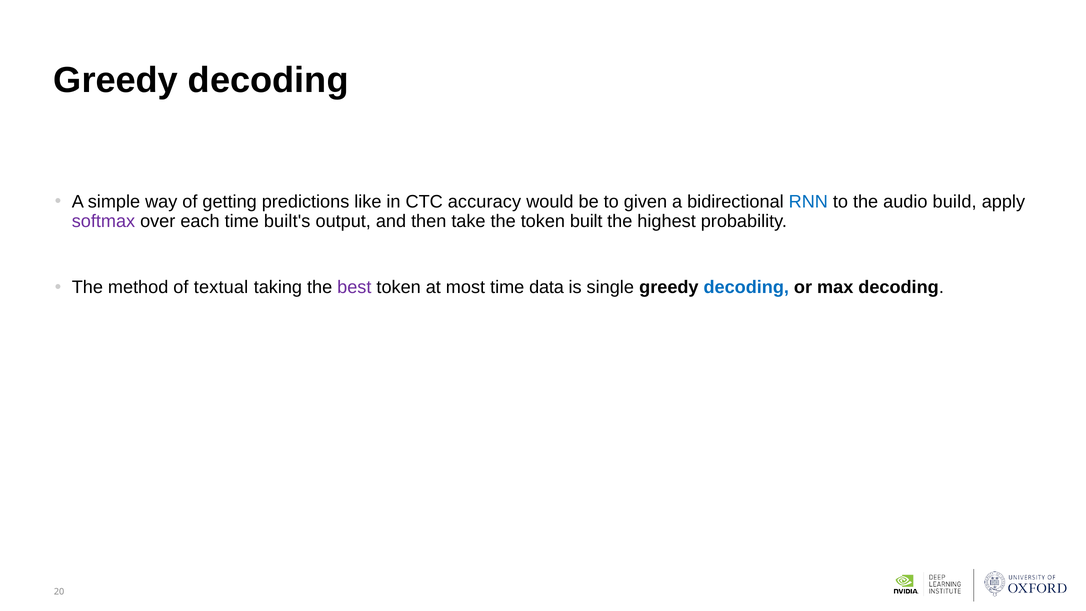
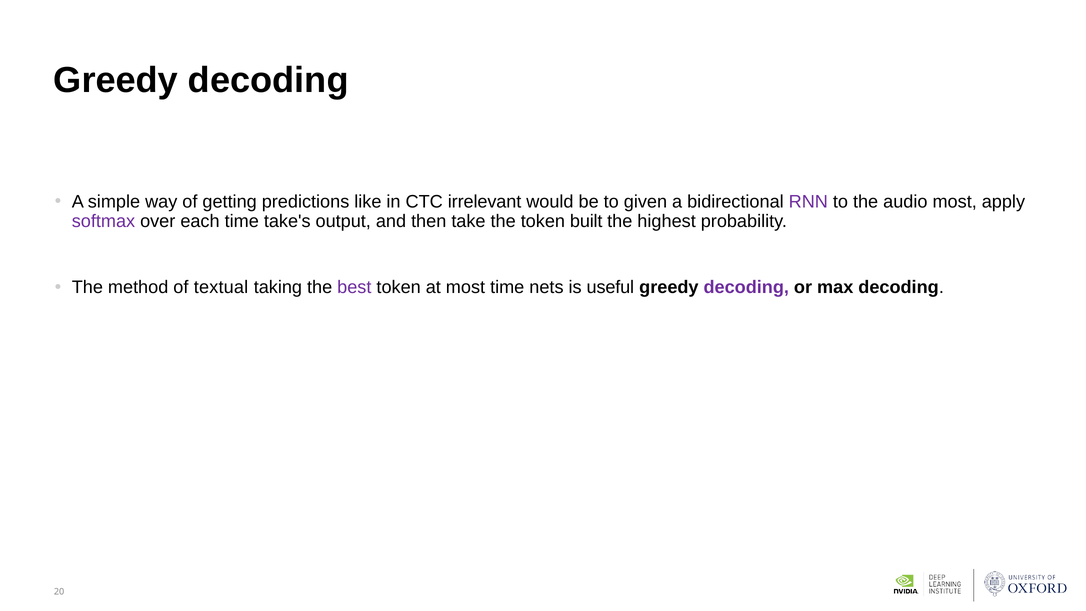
accuracy: accuracy -> irrelevant (485, 202)
RNN colour: blue -> purple (808, 202)
audio build: build -> most (955, 202)
built's: built's -> take's (287, 221)
data: data -> nets (546, 287)
single: single -> useful (610, 287)
decoding colour: blue -> purple (746, 287)
